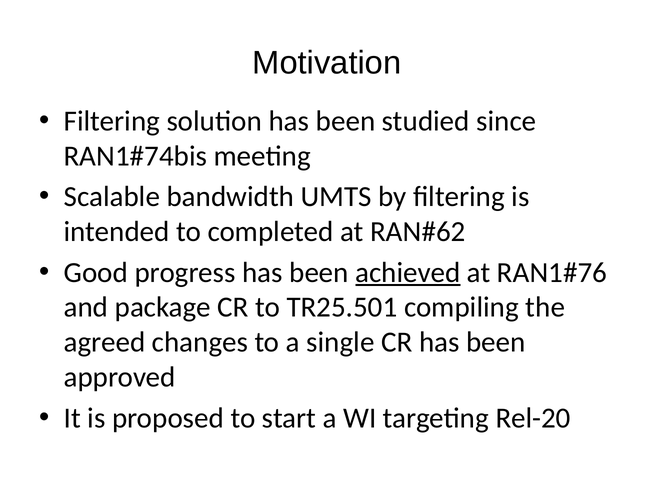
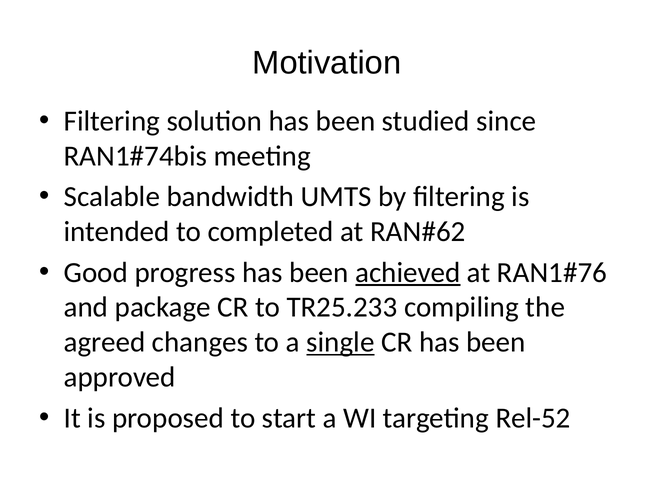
TR25.501: TR25.501 -> TR25.233 (342, 307)
single underline: none -> present (340, 342)
Rel-20: Rel-20 -> Rel-52 (533, 418)
